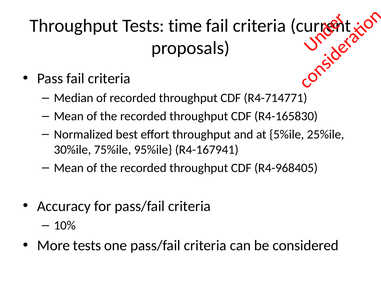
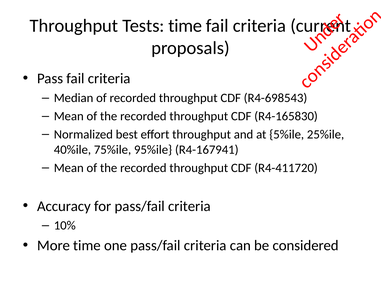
R4-714771: R4-714771 -> R4-698543 (276, 98)
30%ile: 30%ile -> 40%ile (72, 150)
R4-968405: R4-968405 -> R4-411720 (286, 168)
More tests: tests -> time (87, 245)
